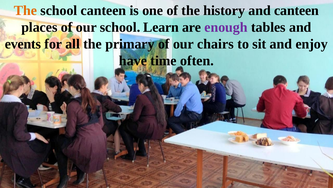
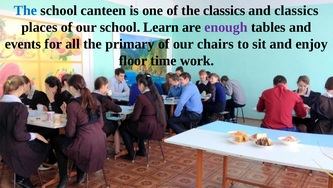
The colour: orange -> blue (25, 11)
the history: history -> classics (224, 11)
and canteen: canteen -> classics (296, 11)
have: have -> floor (133, 60)
often: often -> work (197, 60)
